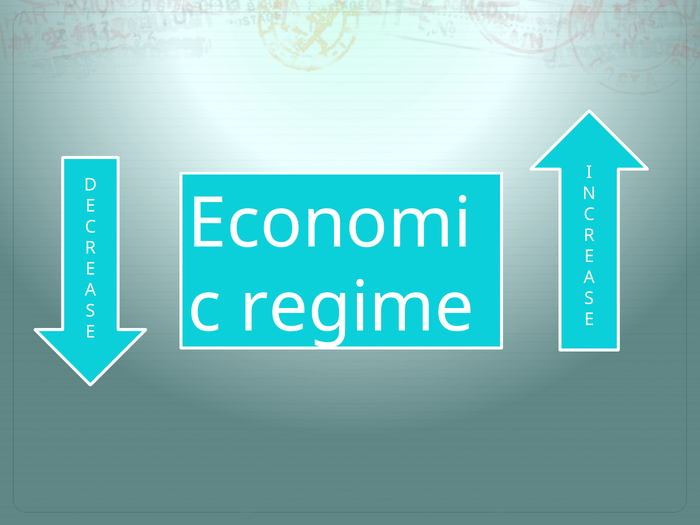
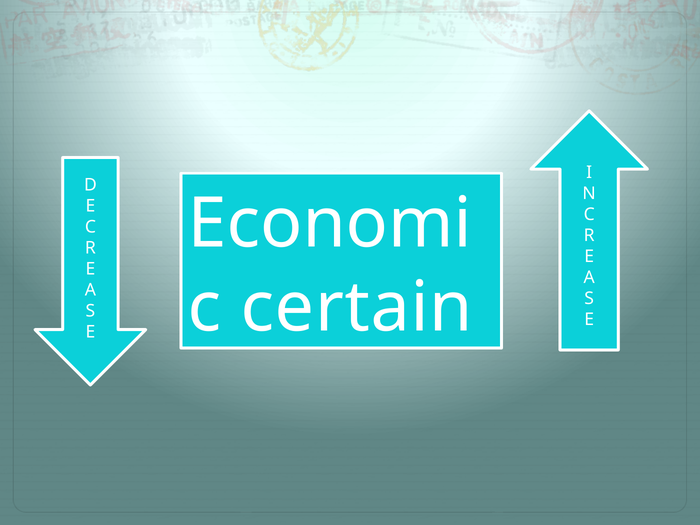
regime: regime -> certain (357, 308)
